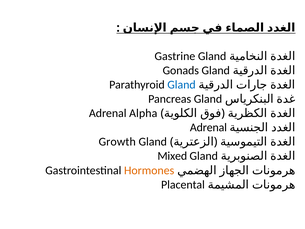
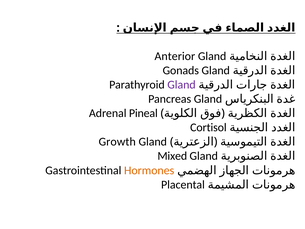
Gastrine: Gastrine -> Anterior (175, 56)
Gland colour: blue -> purple (181, 85)
Alpha: Alpha -> Pineal (143, 113)
Adrenal: Adrenal -> Cortisol (208, 127)
